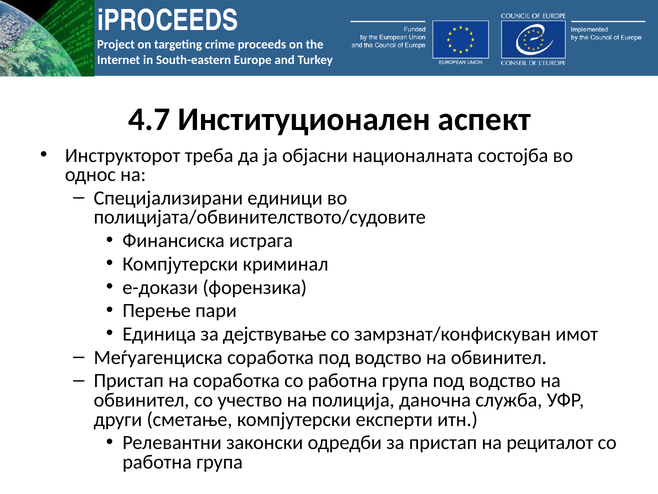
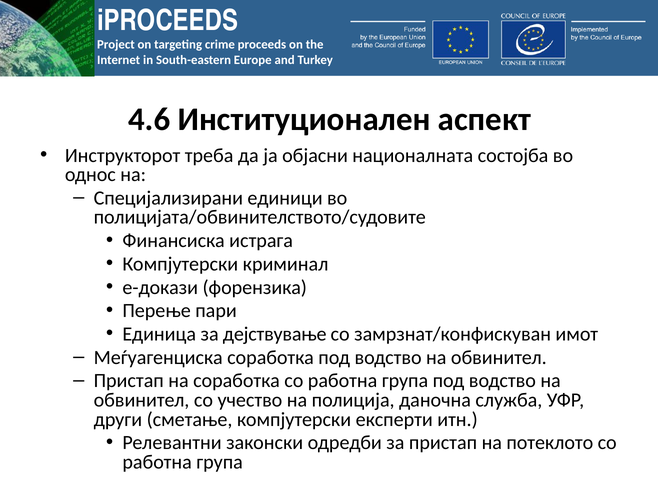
4.7: 4.7 -> 4.6 (149, 119)
рециталот: рециталот -> потеклото (550, 442)
